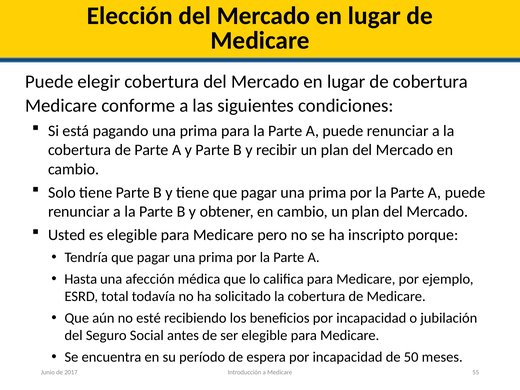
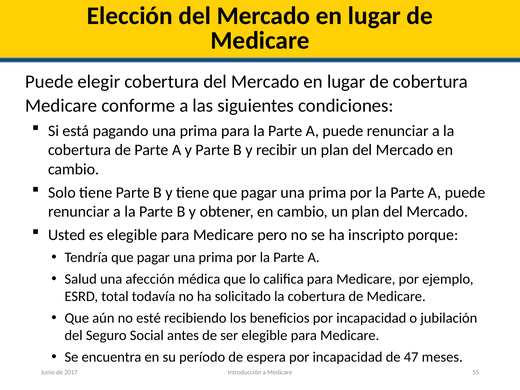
Hasta: Hasta -> Salud (81, 279)
50: 50 -> 47 (411, 357)
